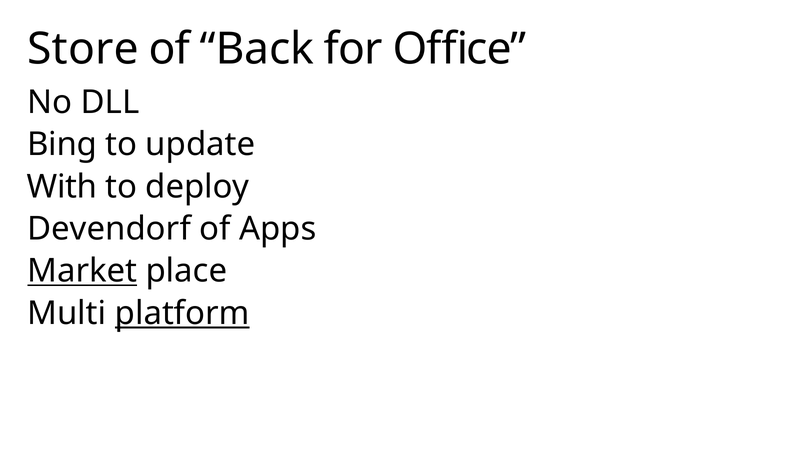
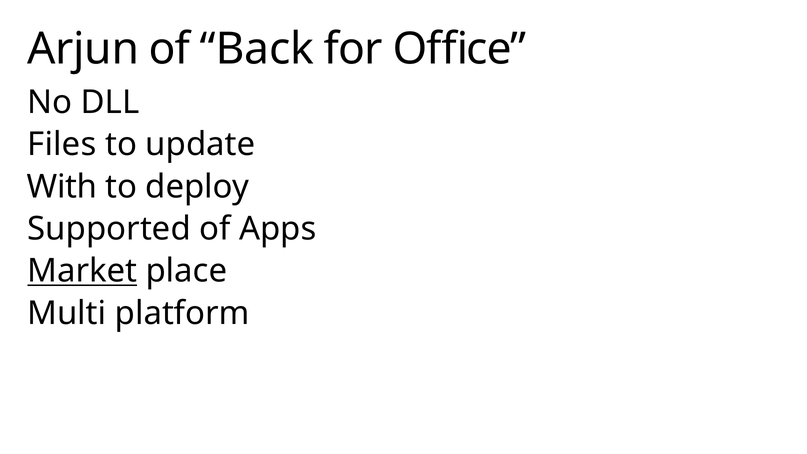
Store: Store -> Arjun (83, 49)
Bing: Bing -> Files (62, 144)
Devendorf: Devendorf -> Supported (109, 229)
platform underline: present -> none (182, 313)
